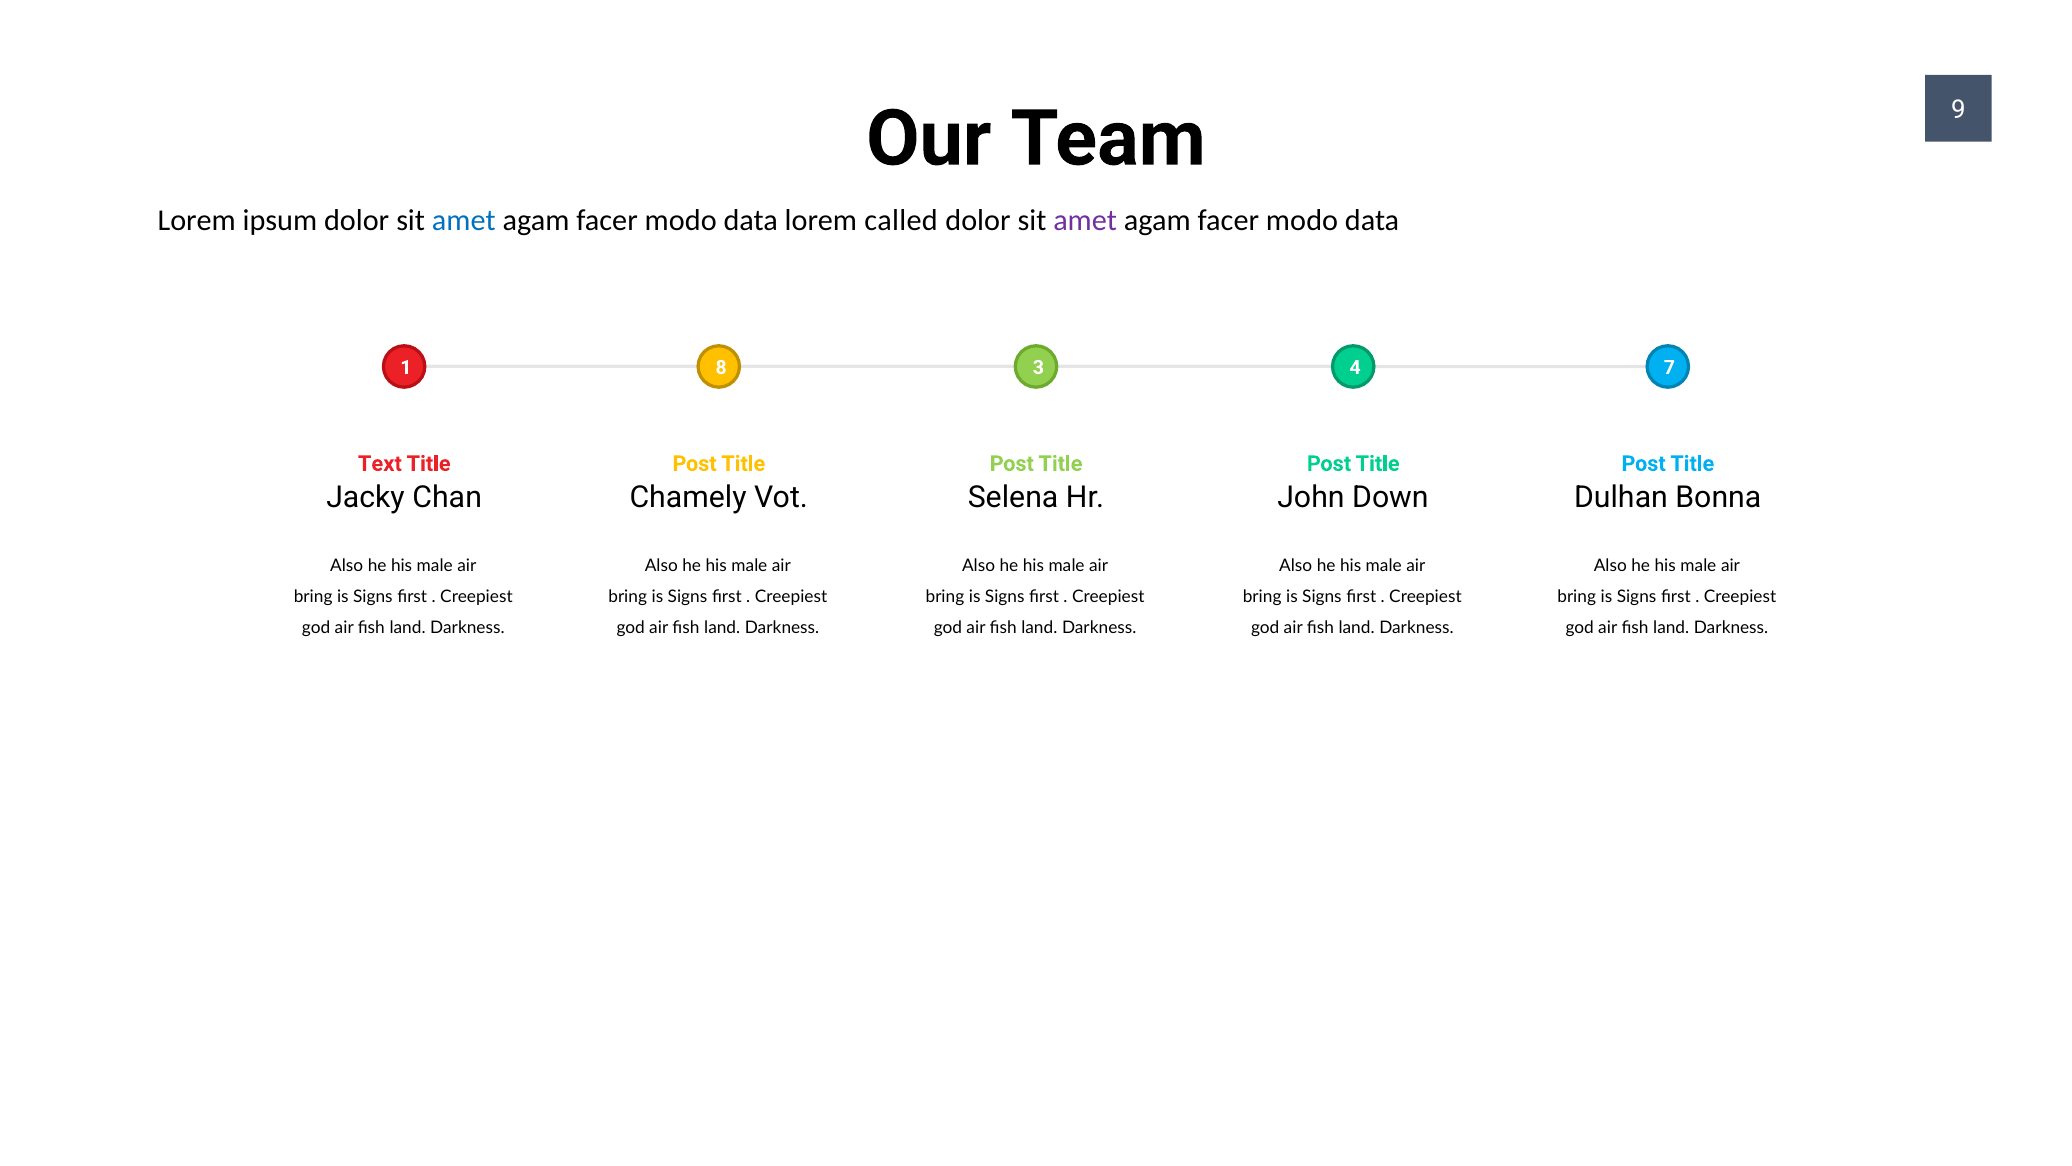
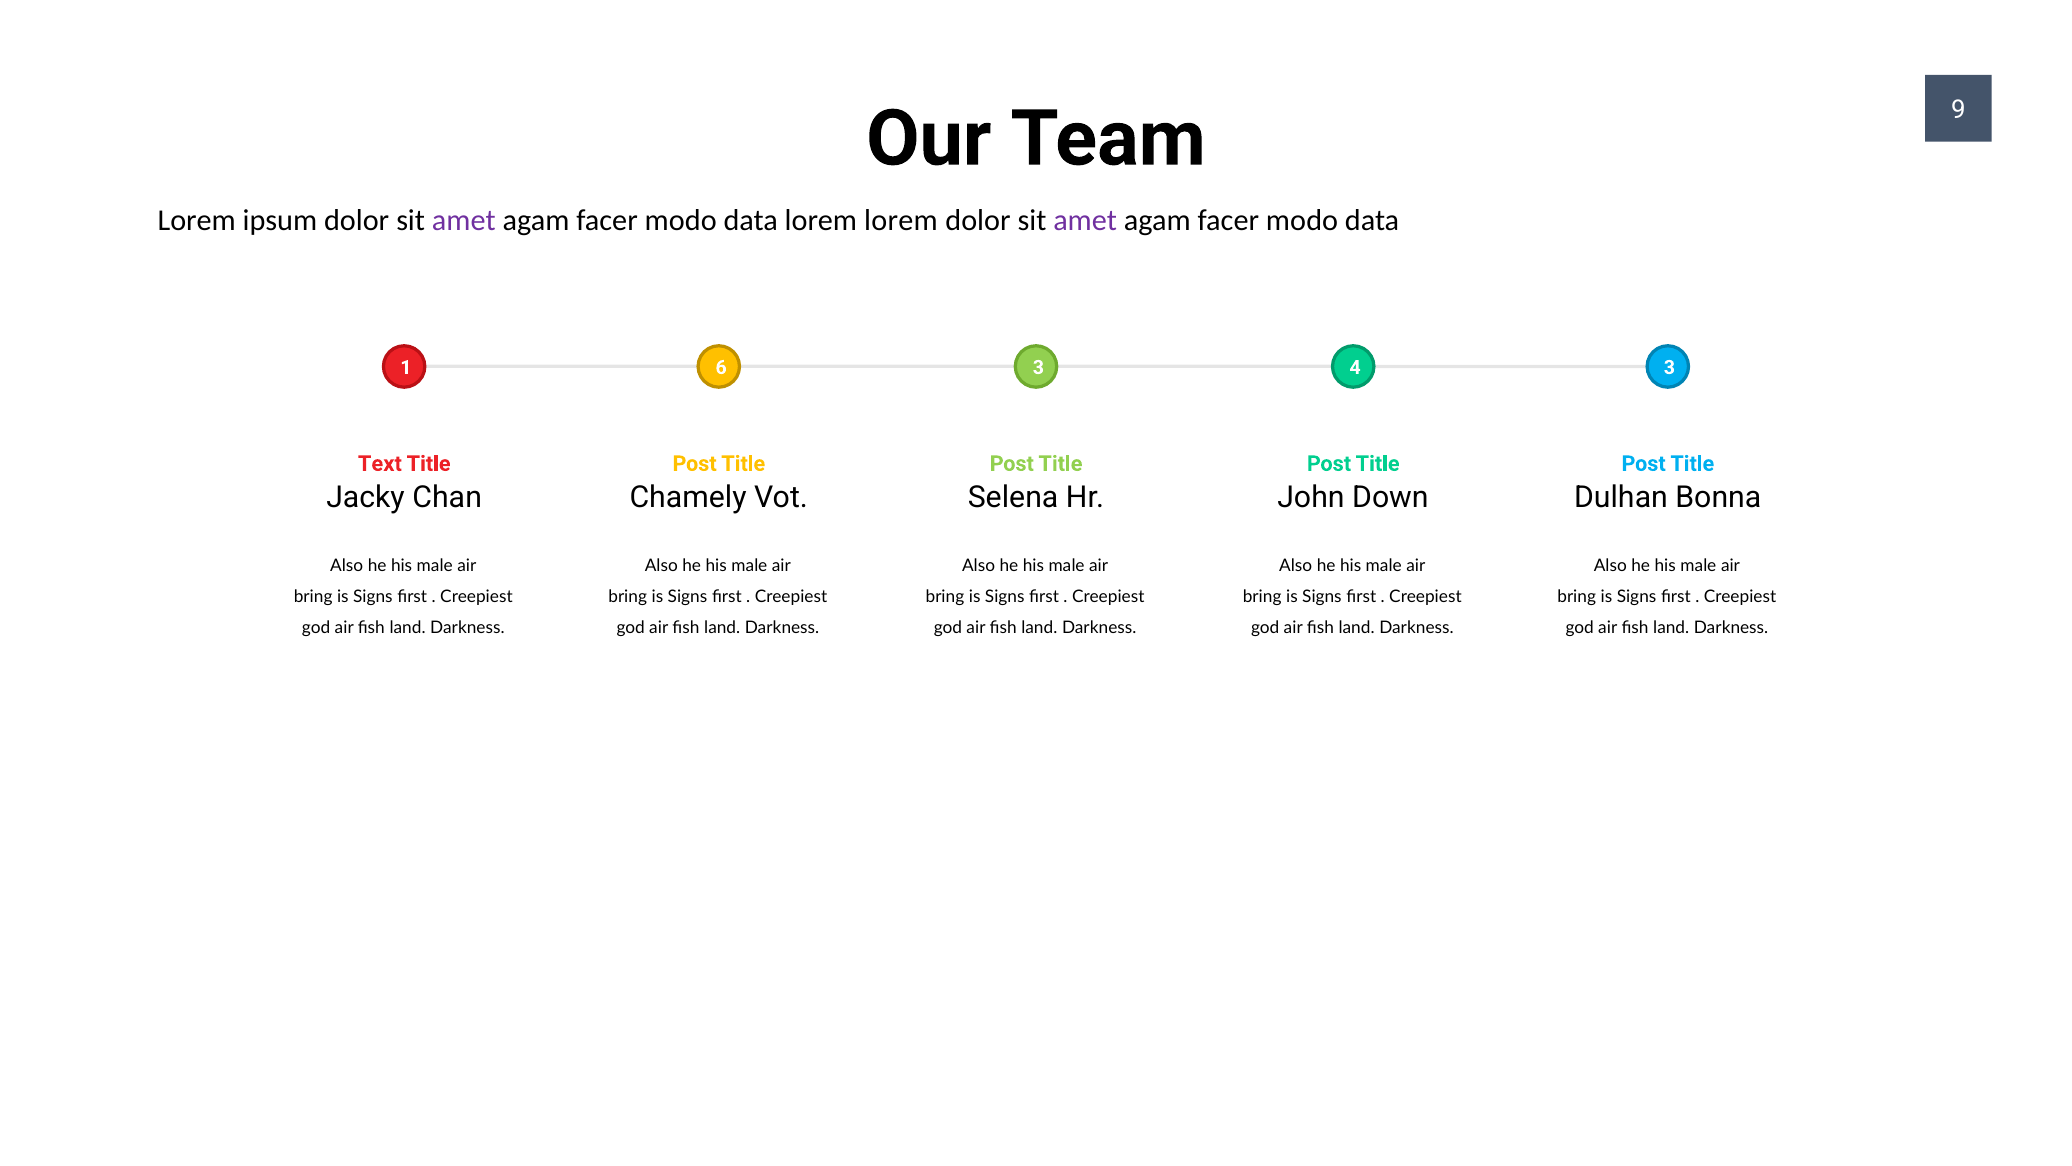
amet colour: blue -> purple (464, 221)
lorem called: called -> lorem (901, 221)
8: 8 -> 6 (721, 367)
4 7: 7 -> 3 (1669, 367)
